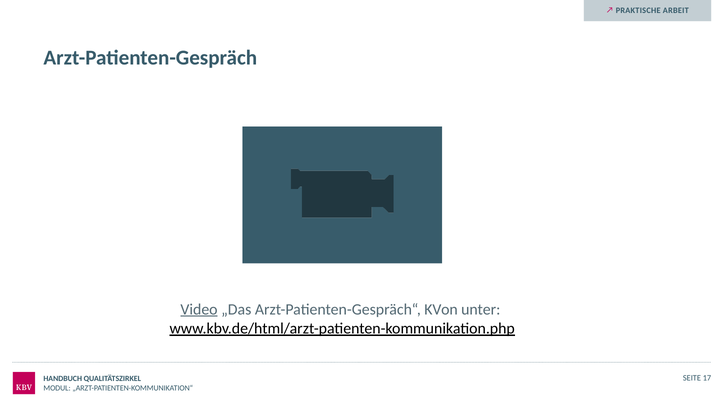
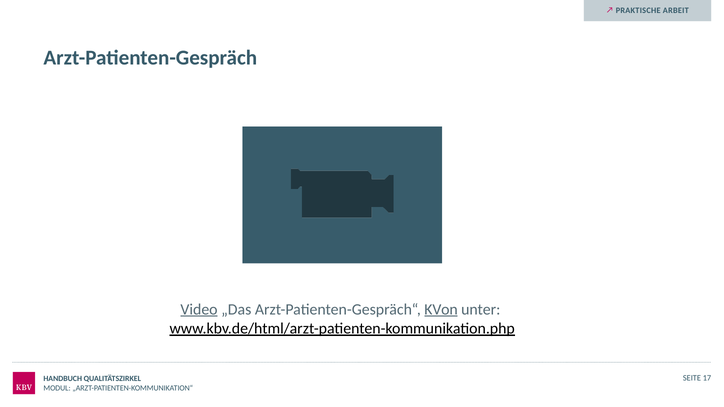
KVon underline: none -> present (441, 310)
